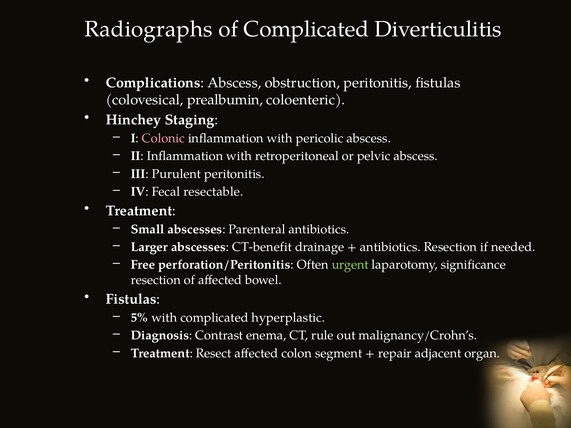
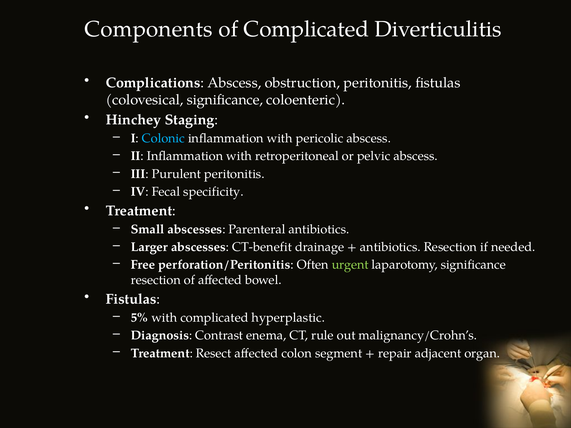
Radiographs: Radiographs -> Components (149, 29)
colovesical prealbumin: prealbumin -> significance (225, 100)
Colonic colour: pink -> light blue (163, 138)
resectable: resectable -> specificity (213, 192)
